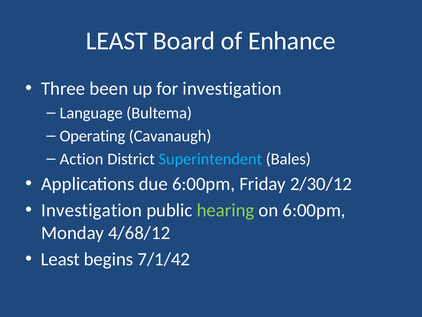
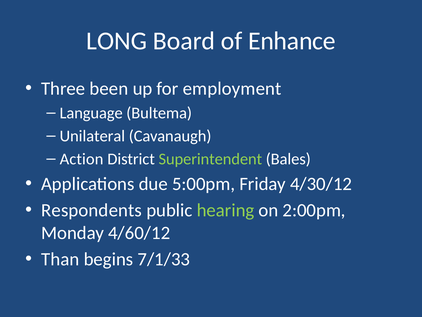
LEAST: LEAST -> LONG (117, 41)
for investigation: investigation -> employment (232, 89)
Operating: Operating -> Unilateral (92, 136)
Superintendent colour: light blue -> light green (210, 159)
due 6:00pm: 6:00pm -> 5:00pm (204, 184)
2/30/12: 2/30/12 -> 4/30/12 (321, 184)
Investigation: Investigation -> Respondents (92, 210)
on 6:00pm: 6:00pm -> 2:00pm (314, 210)
4/68/12: 4/68/12 -> 4/60/12 (139, 233)
Least: Least -> Than (60, 259)
7/1/42: 7/1/42 -> 7/1/33 (164, 259)
